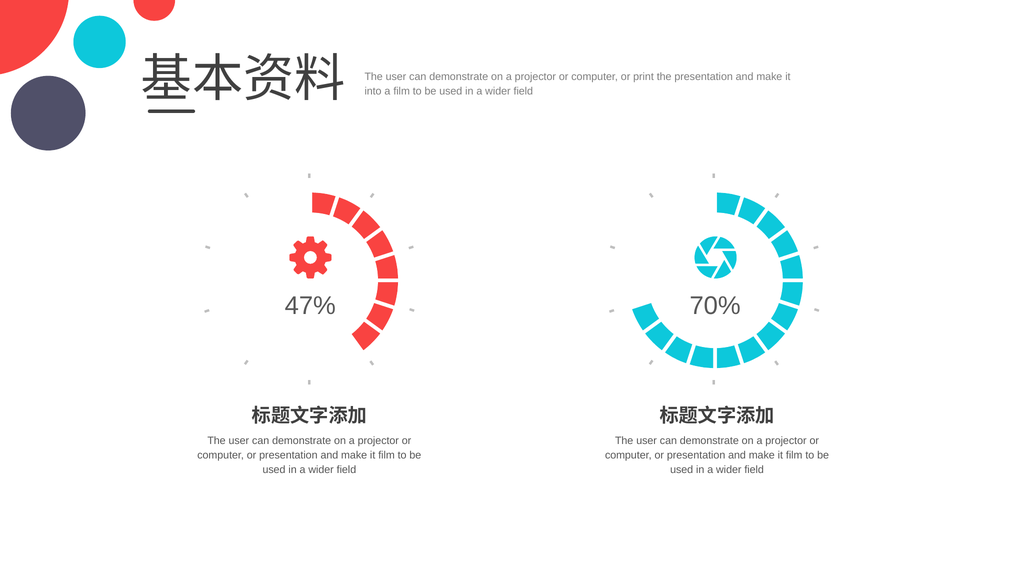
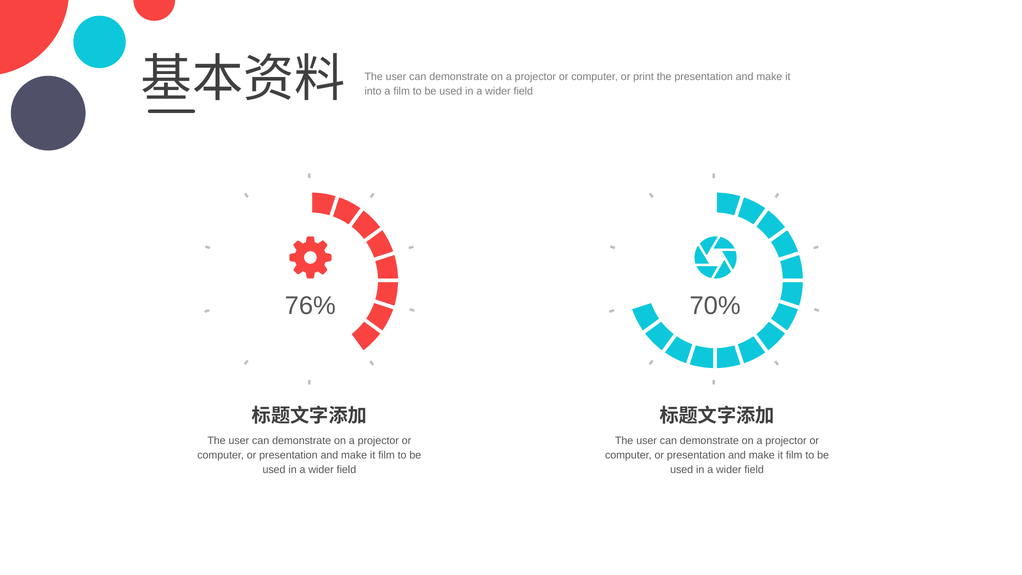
47%: 47% -> 76% (310, 306)
